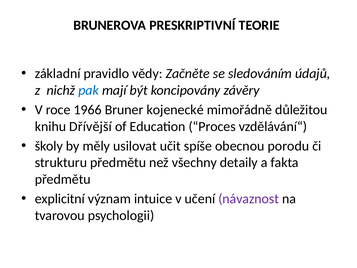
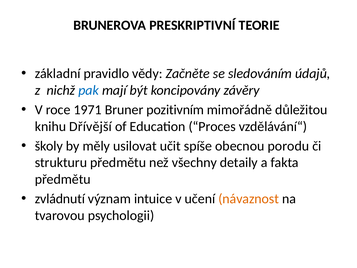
1966: 1966 -> 1971 (88, 110)
kojenecké: kojenecké -> pozitivním (175, 110)
explicitní: explicitní -> zvládnutí (60, 199)
návaznost colour: purple -> orange (249, 199)
